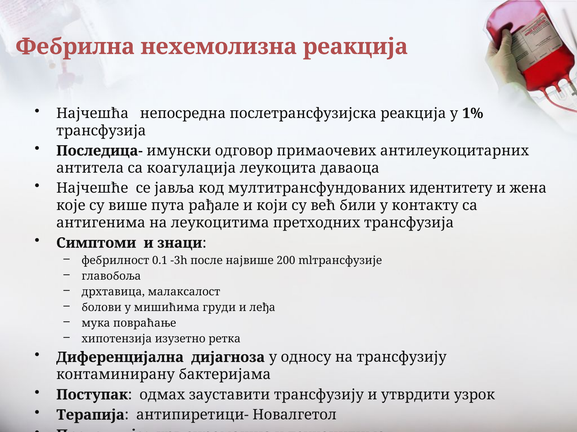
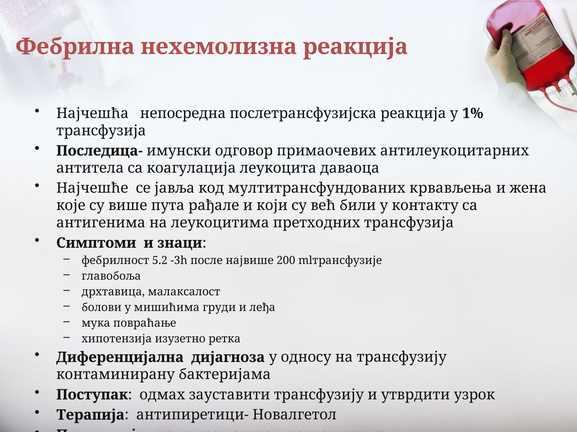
идентитету: идентитету -> крвављења (451, 189)
0.1: 0.1 -> 5.2 (160, 261)
